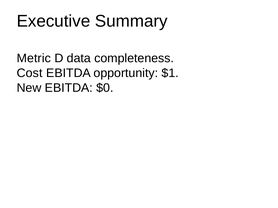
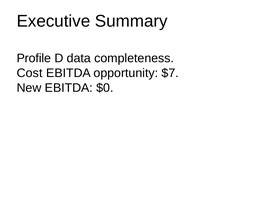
Metric: Metric -> Profile (34, 58)
$1: $1 -> $7 (170, 73)
